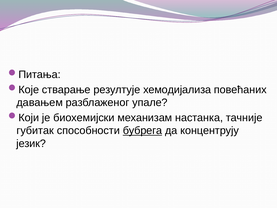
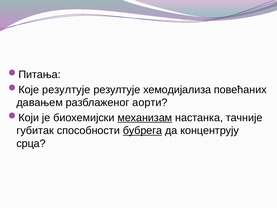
стварање: стварање -> резултује (66, 90)
упале: упале -> аорти (150, 102)
механизам underline: none -> present (145, 118)
језик: језик -> срца (31, 143)
